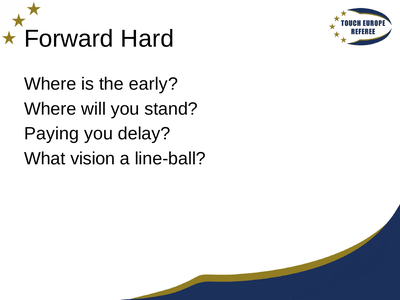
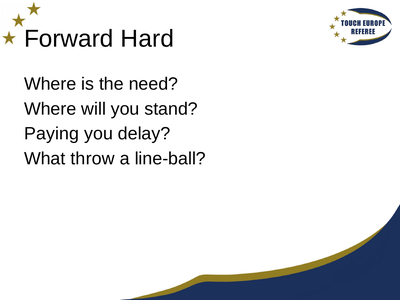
early: early -> need (153, 84)
vision: vision -> throw (93, 159)
